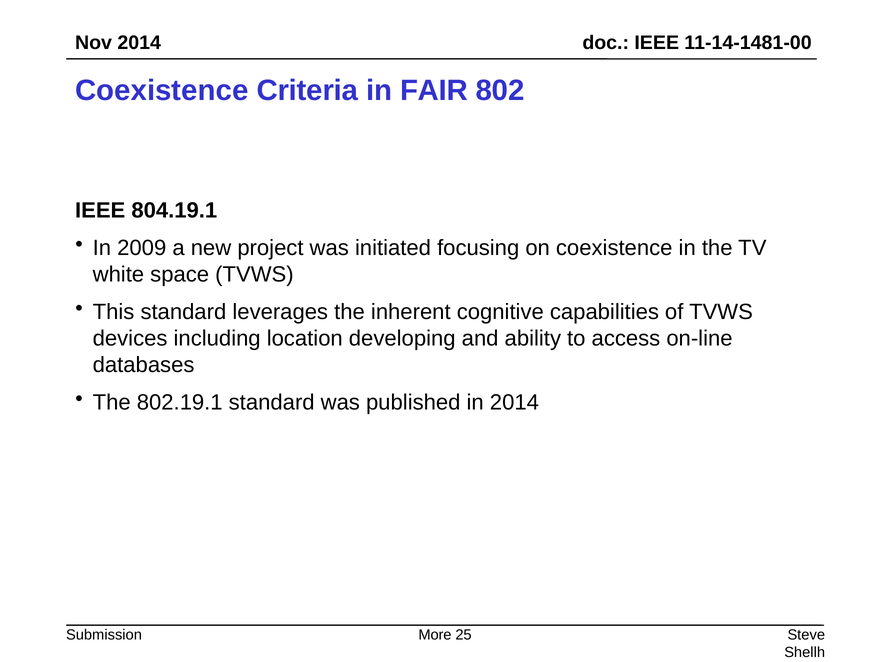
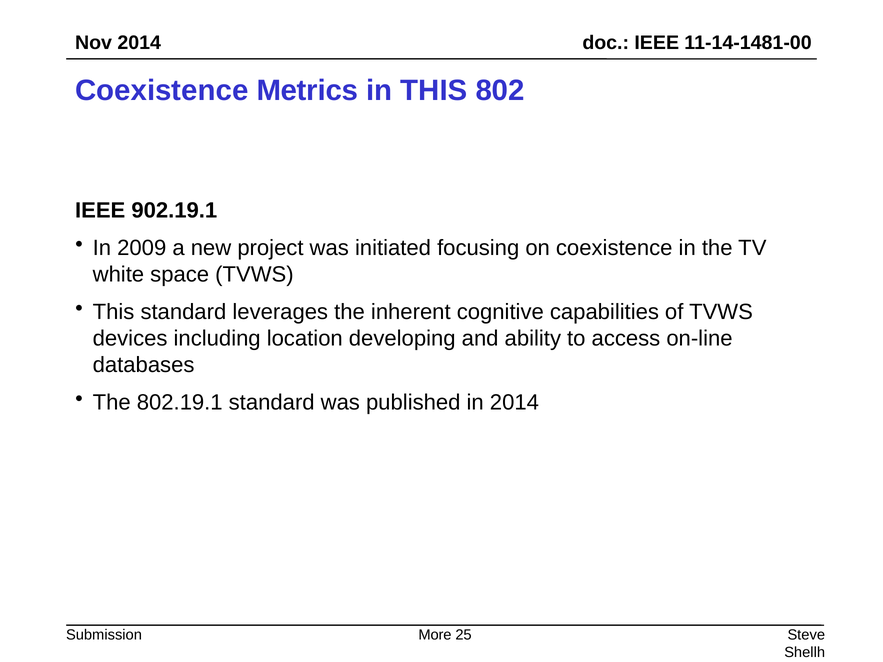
Criteria: Criteria -> Metrics (307, 90)
in FAIR: FAIR -> THIS (434, 90)
804.19.1: 804.19.1 -> 902.19.1 (174, 211)
